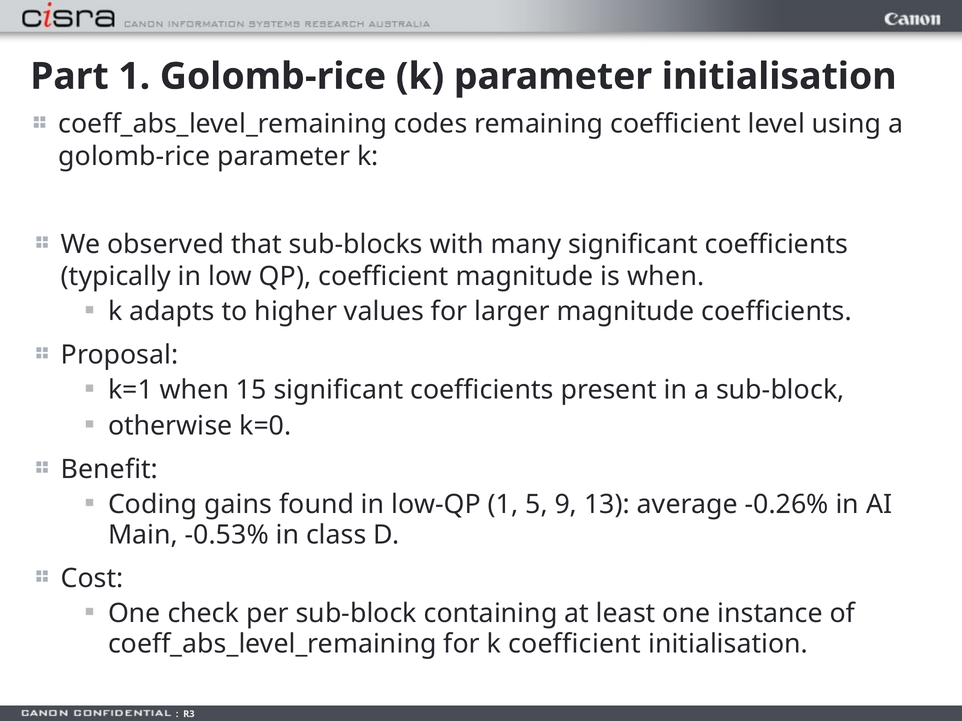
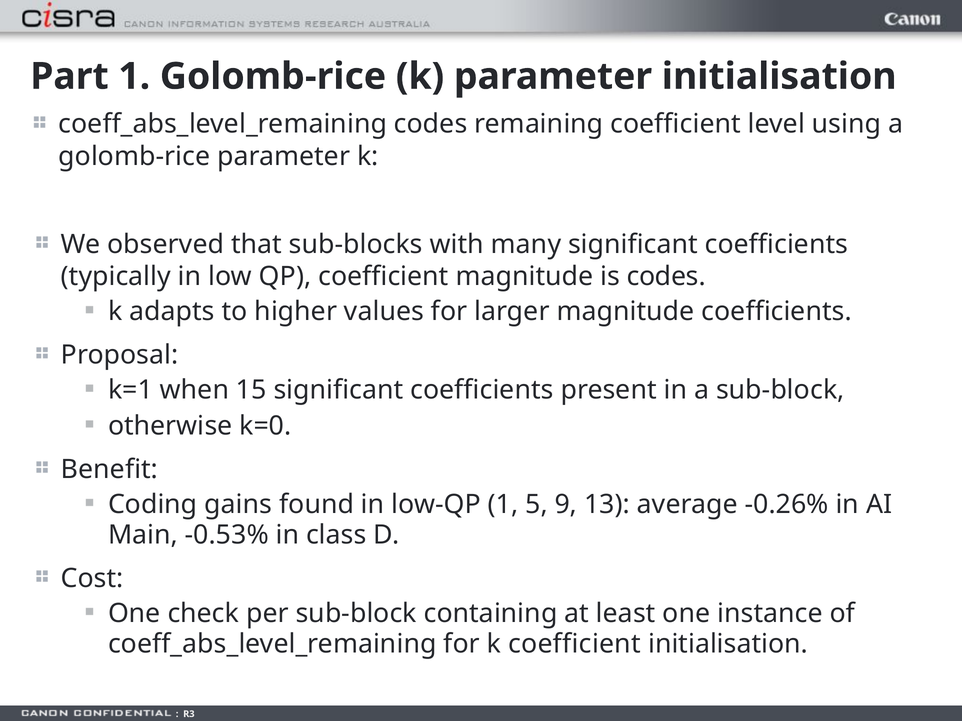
is when: when -> codes (666, 277)
